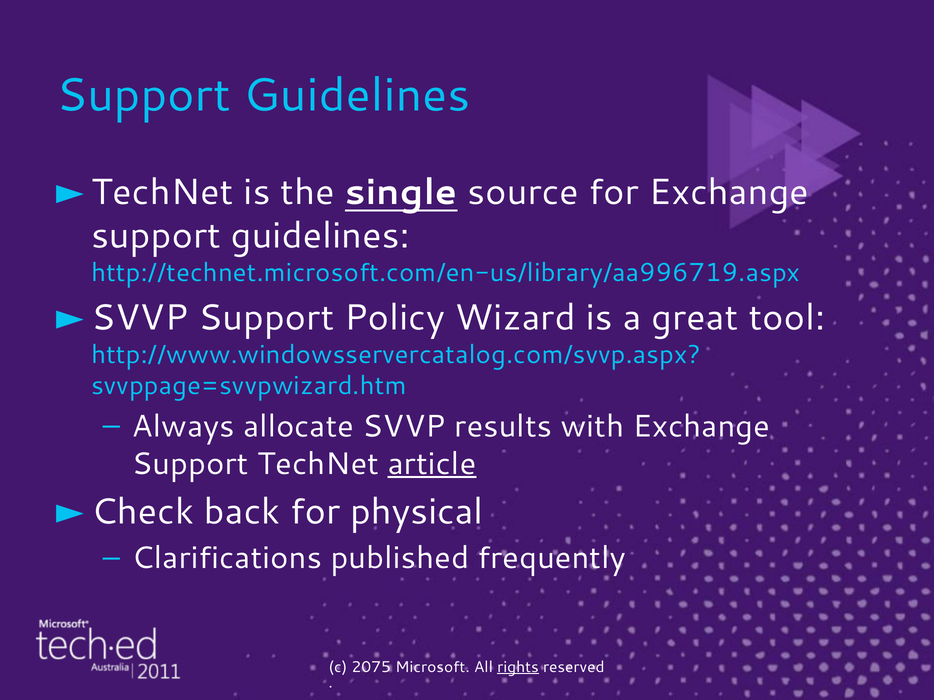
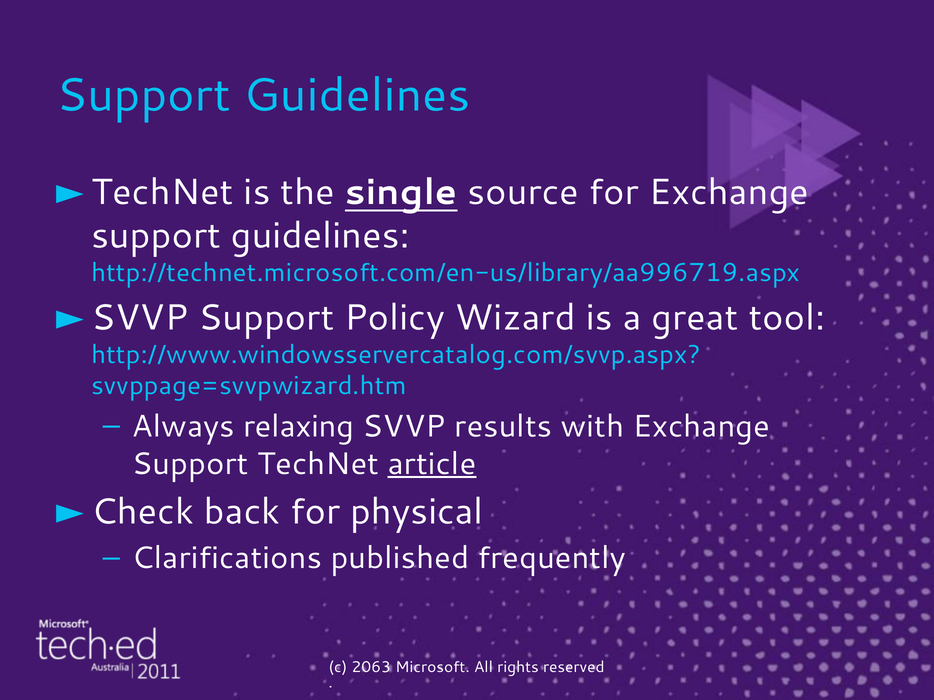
allocate: allocate -> relaxing (299, 427)
2075: 2075 -> 2063 (371, 667)
rights underline: present -> none (518, 667)
